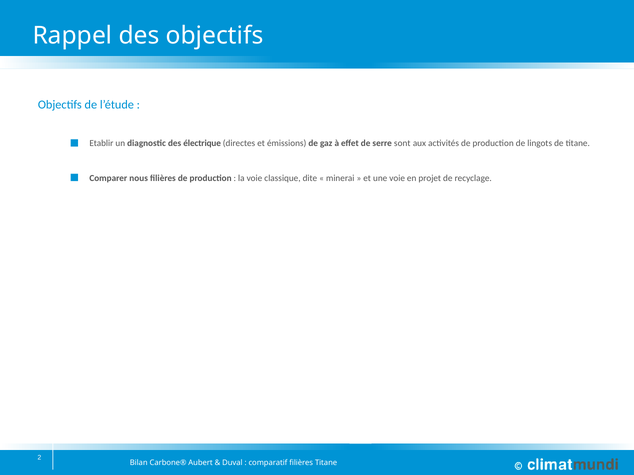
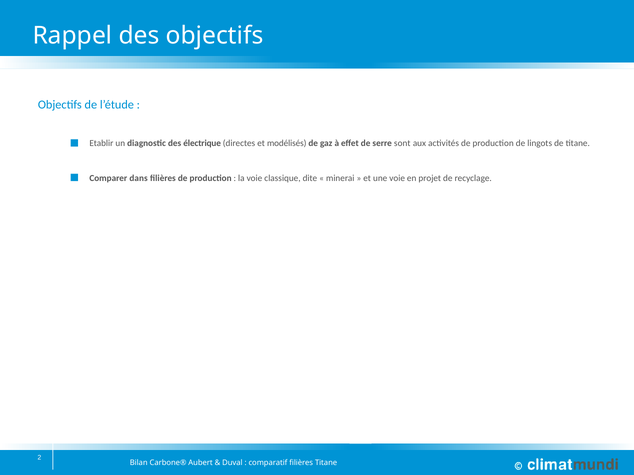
émissions: émissions -> modélisés (287, 143)
nous: nous -> dans (139, 178)
